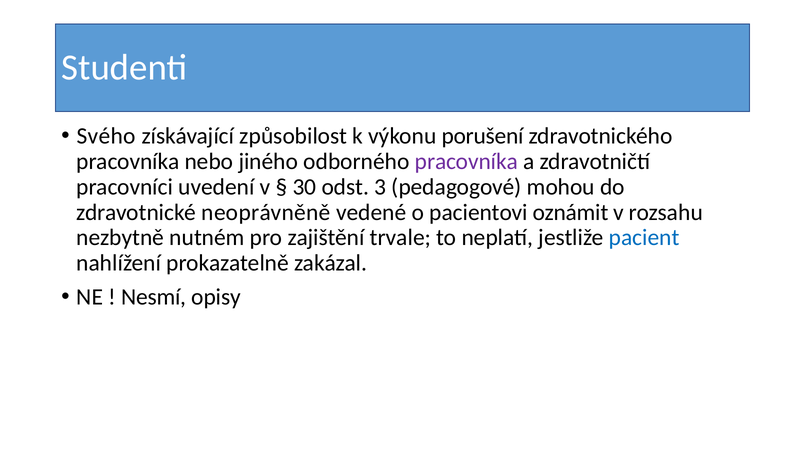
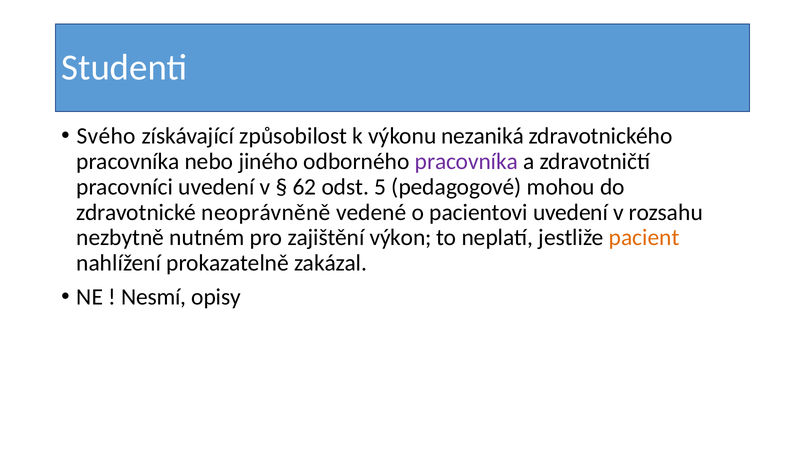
porušení: porušení -> nezaniká (483, 136)
30: 30 -> 62 (304, 187)
3: 3 -> 5 (380, 187)
pacientovi oznámit: oznámit -> uvedení (570, 212)
trvale: trvale -> výkon (401, 238)
pacient colour: blue -> orange (644, 238)
